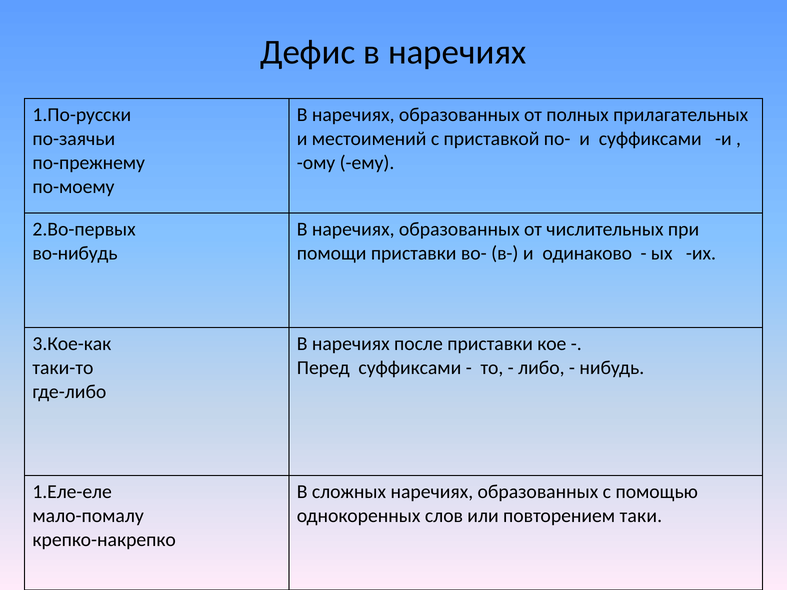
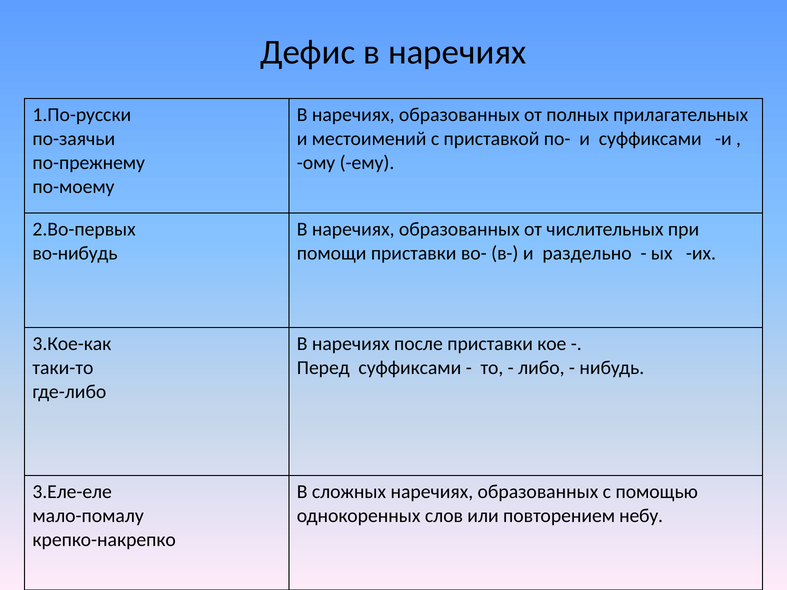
одинаково: одинаково -> раздельно (587, 253)
1.Еле-еле: 1.Еле-еле -> 3.Еле-еле (72, 492)
таки: таки -> небу (641, 516)
